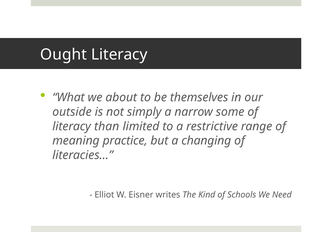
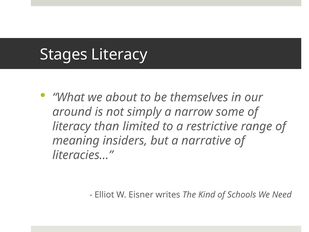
Ought: Ought -> Stages (64, 54)
outside: outside -> around (72, 112)
practice: practice -> insiders (125, 141)
changing: changing -> narrative (206, 141)
